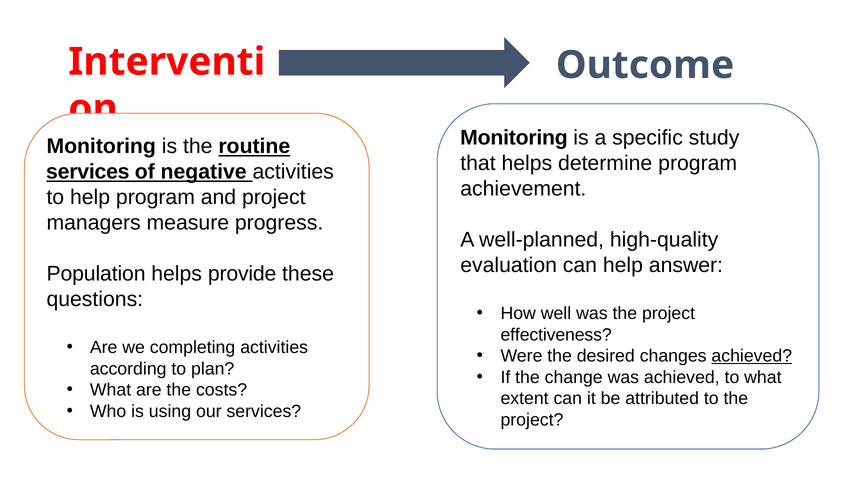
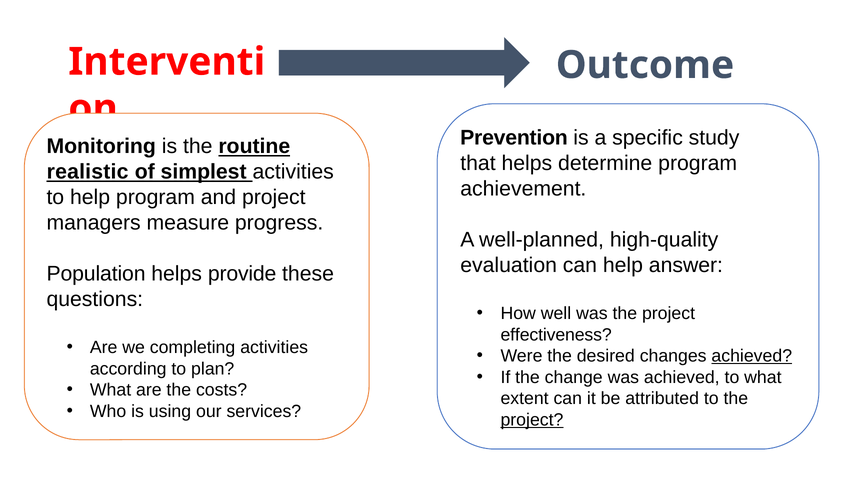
Monitoring: Monitoring -> Prevention (514, 138)
services: services -> realistic (88, 172)
negative: negative -> simplest (204, 172)
project underline: none -> present (532, 420)
